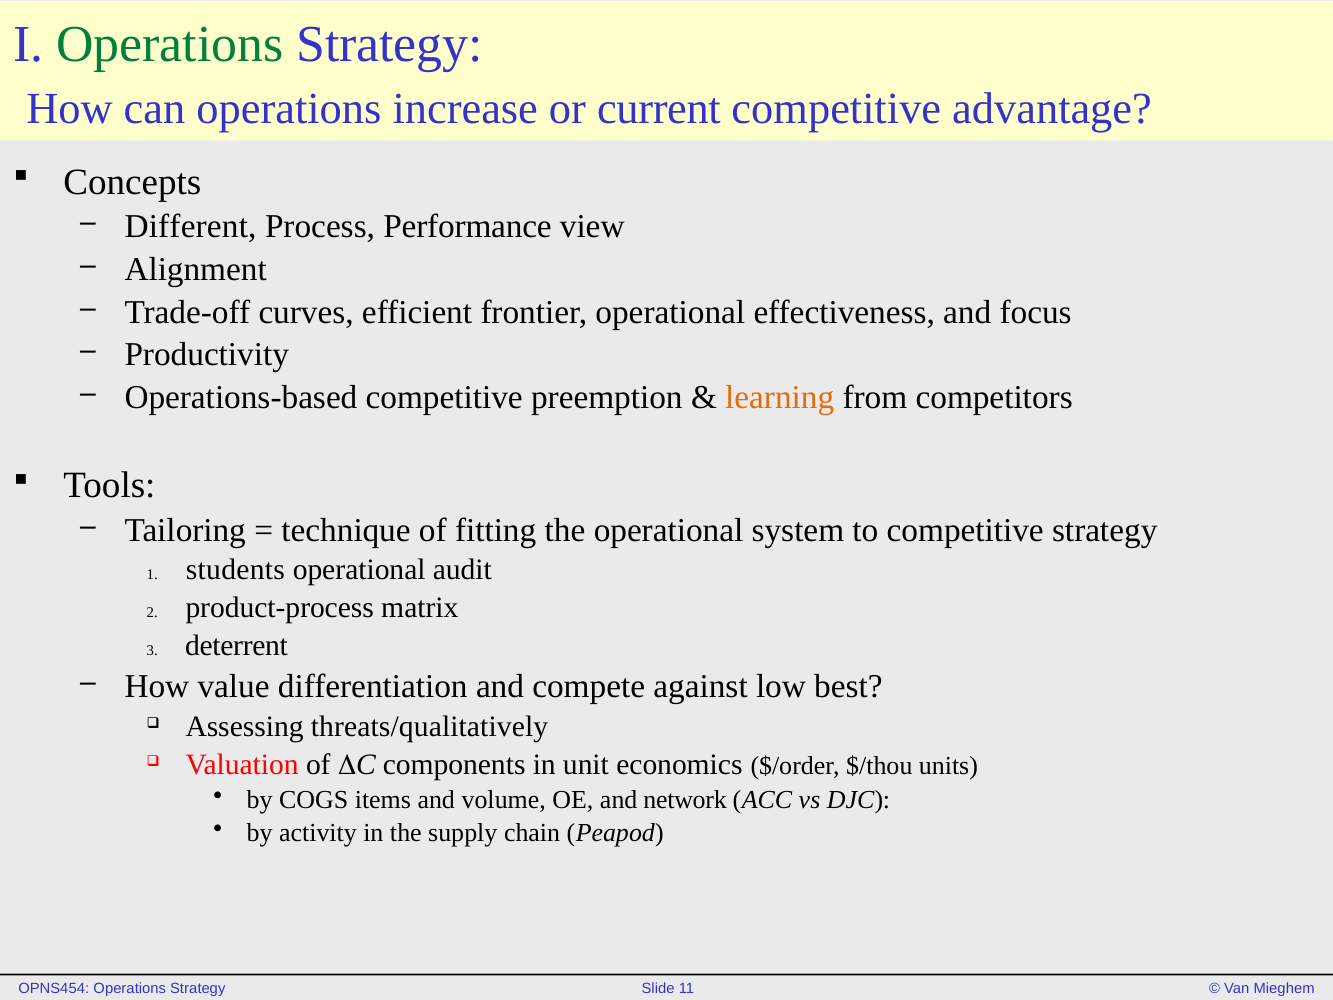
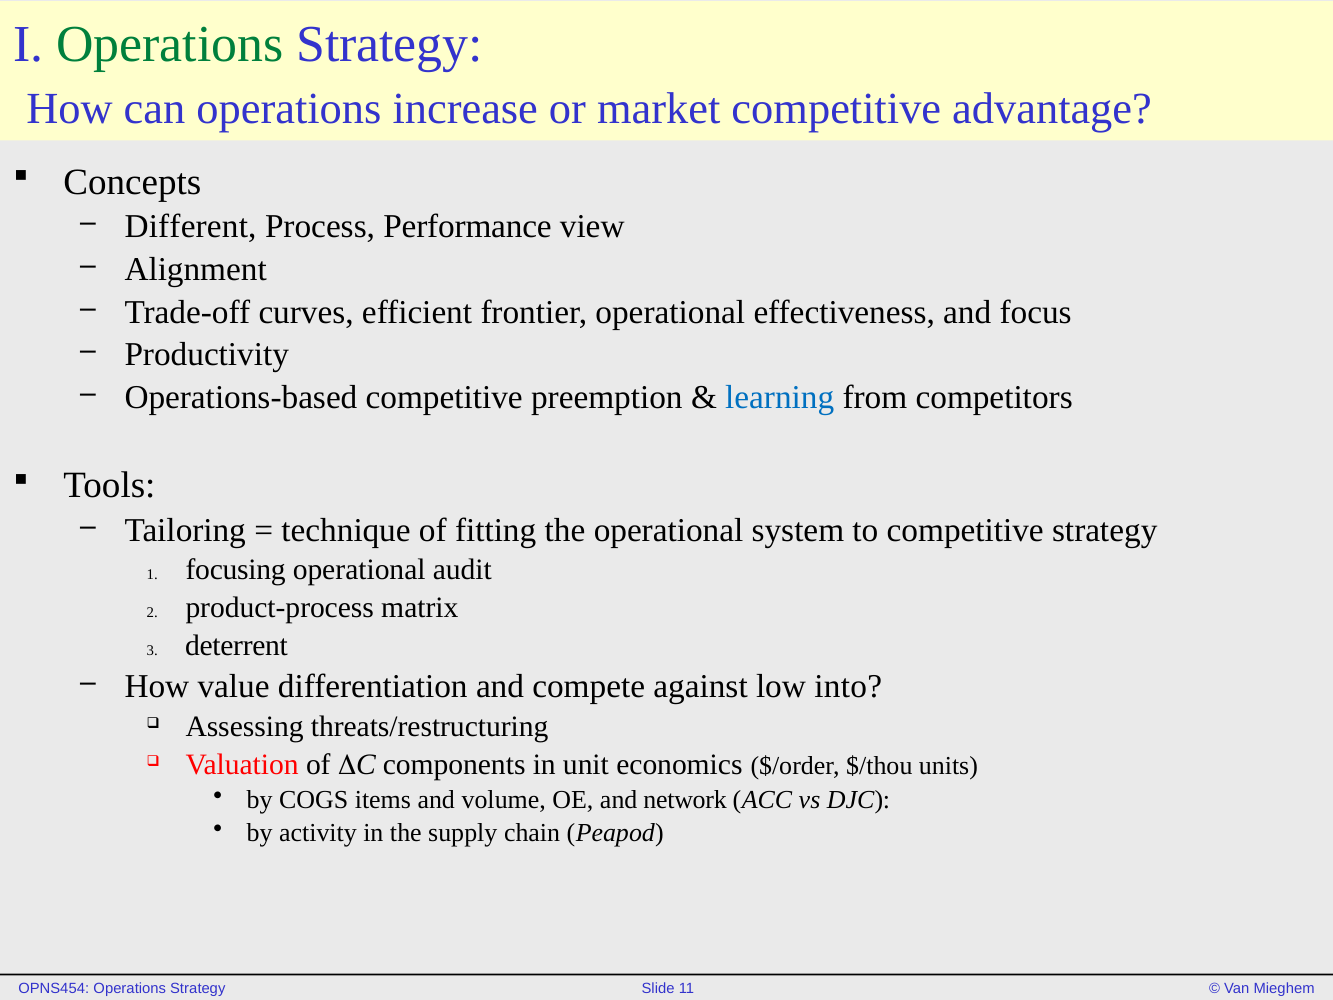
current: current -> market (659, 109)
learning colour: orange -> blue (780, 397)
students: students -> focusing (236, 570)
best: best -> into (848, 686)
threats/qualitatively: threats/qualitatively -> threats/restructuring (430, 726)
